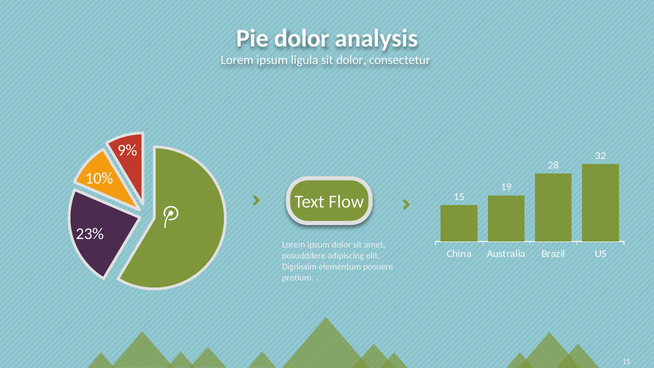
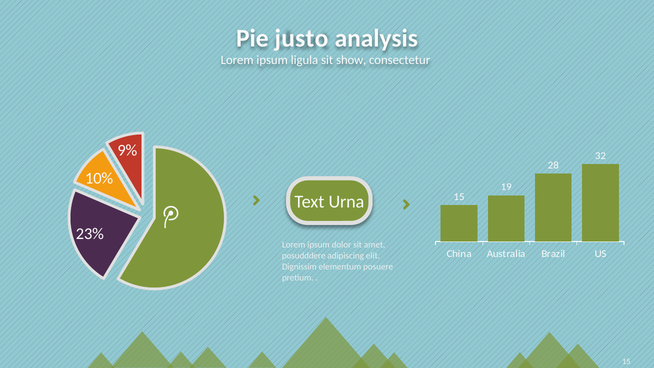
Pie dolor: dolor -> justo (301, 38)
sit dolor: dolor -> show (351, 60)
Flow: Flow -> Urna (346, 202)
